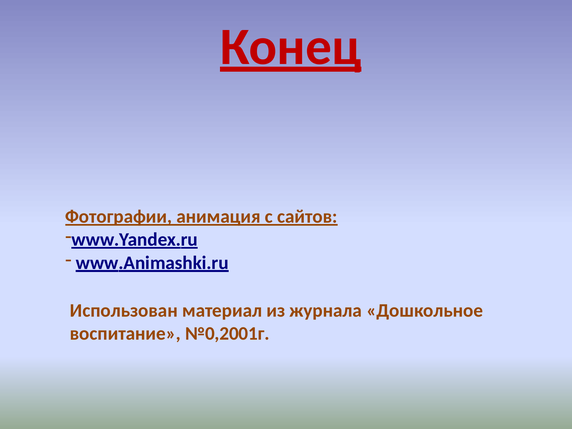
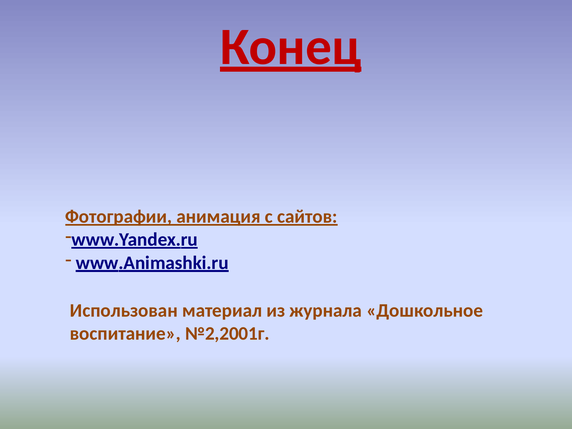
№0,2001г: №0,2001г -> №2,2001г (227, 333)
